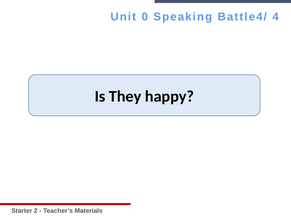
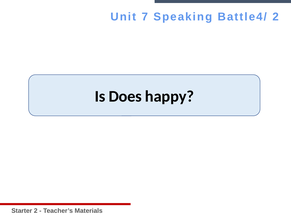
0: 0 -> 7 (145, 17)
Battle4/ 4: 4 -> 2 (276, 17)
They: They -> Does (125, 96)
